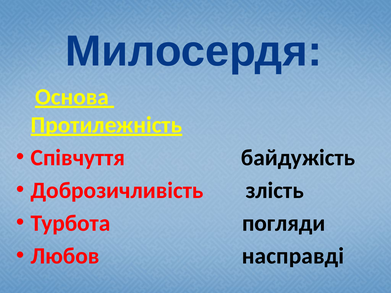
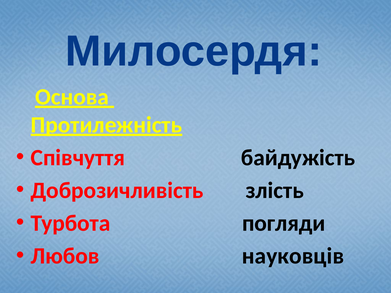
насправді: насправді -> науковців (293, 256)
